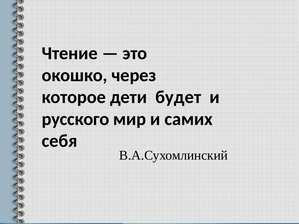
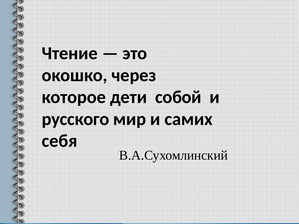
будет: будет -> собой (178, 97)
